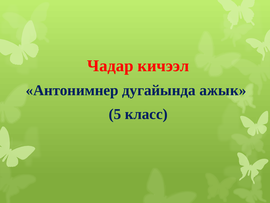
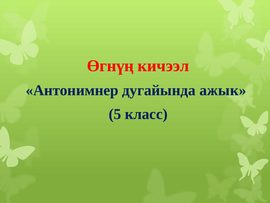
Чадар: Чадар -> Өгнүң (110, 66)
